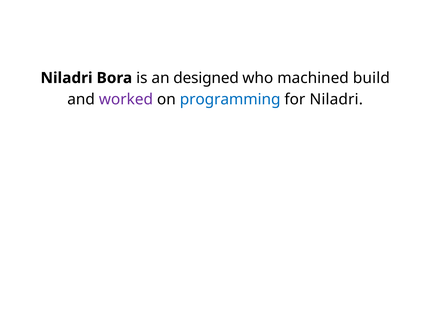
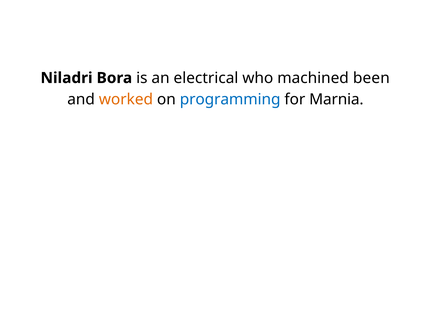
designed: designed -> electrical (206, 78)
build: build -> been (371, 78)
worked colour: purple -> orange (126, 99)
for Niladri: Niladri -> Marnia (336, 99)
